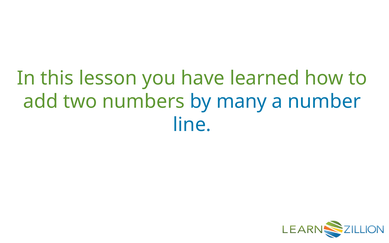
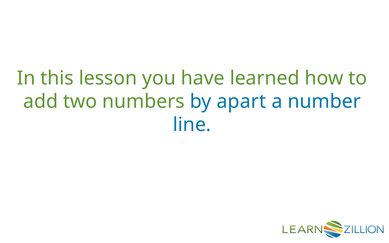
many: many -> apart (241, 101)
